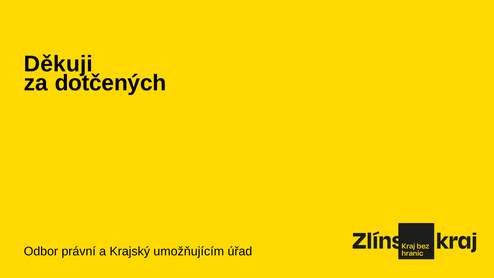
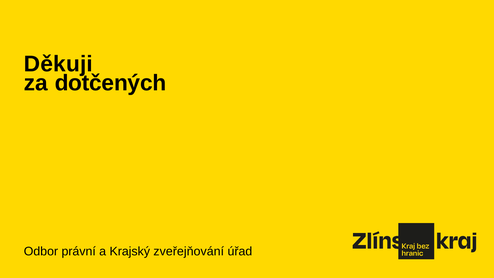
umožňujícím: umožňujícím -> zveřejňování (189, 251)
